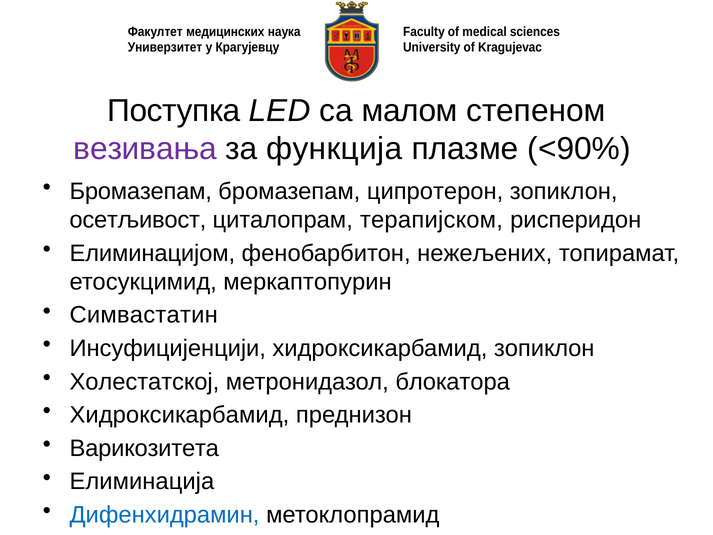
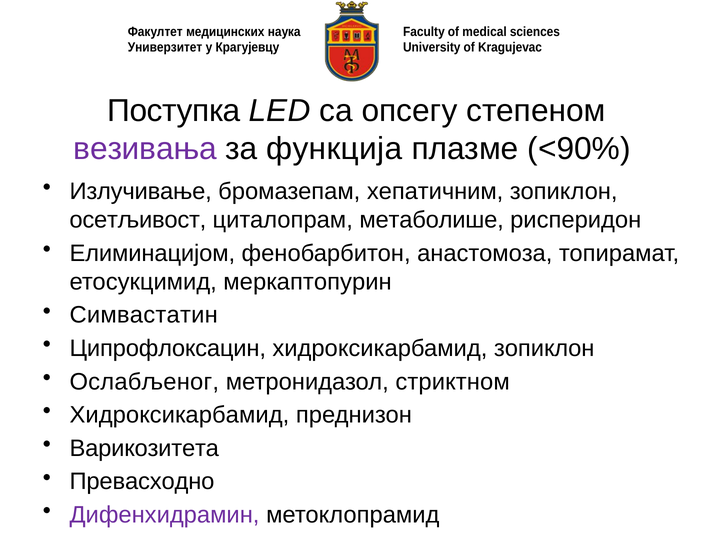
малом: малом -> опсегу (409, 111)
Бромазепам: Бромазепам -> Излучивање (141, 191)
ципротерон: ципротерон -> хепатичним (435, 191)
терапијском: терапијском -> метаболише (432, 220)
нежељених: нежељених -> анастомоза (485, 253)
Инсуфицијенцији: Инсуфицијенцији -> Ципрофлоксацин (168, 348)
Холестатској: Холестатској -> Ослабљеног (144, 382)
блокатора: блокатора -> стриктном (453, 382)
Елиминација: Елиминација -> Превасходно (142, 481)
Дифенхидрамин colour: blue -> purple (164, 515)
